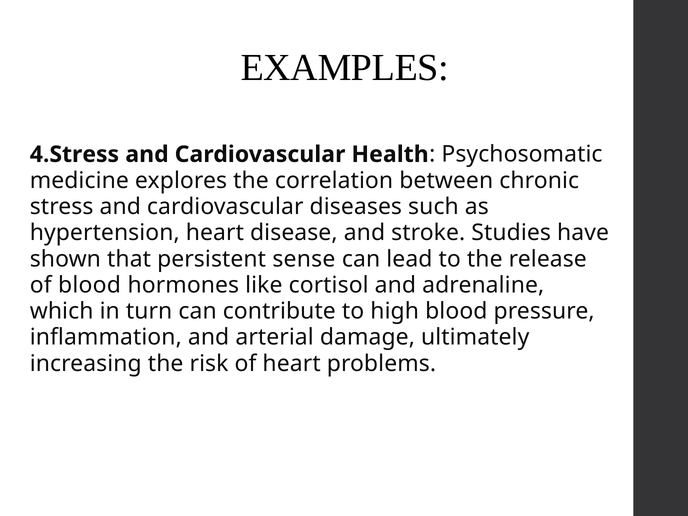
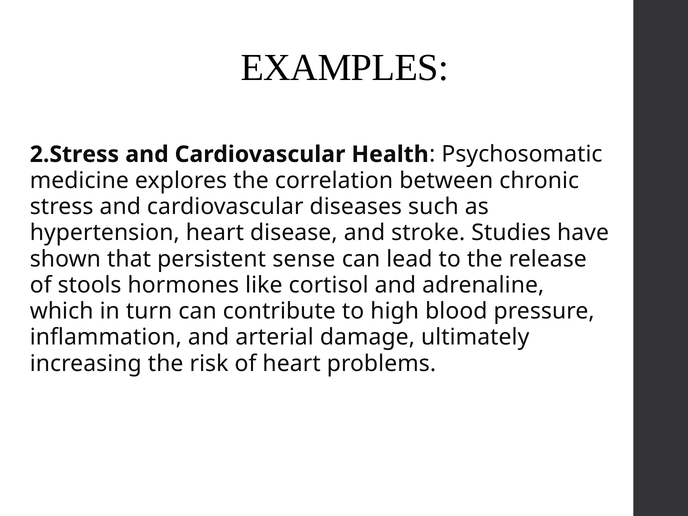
4.Stress: 4.Stress -> 2.Stress (74, 154)
of blood: blood -> stools (90, 285)
